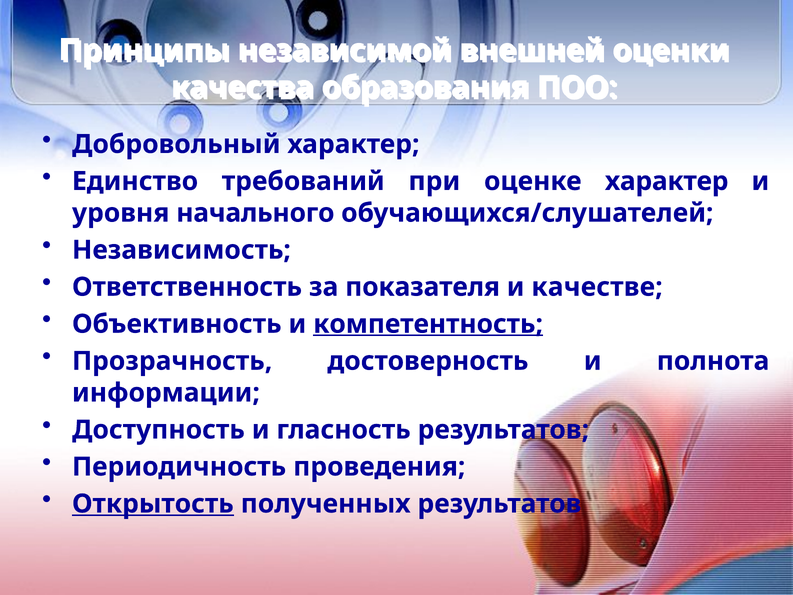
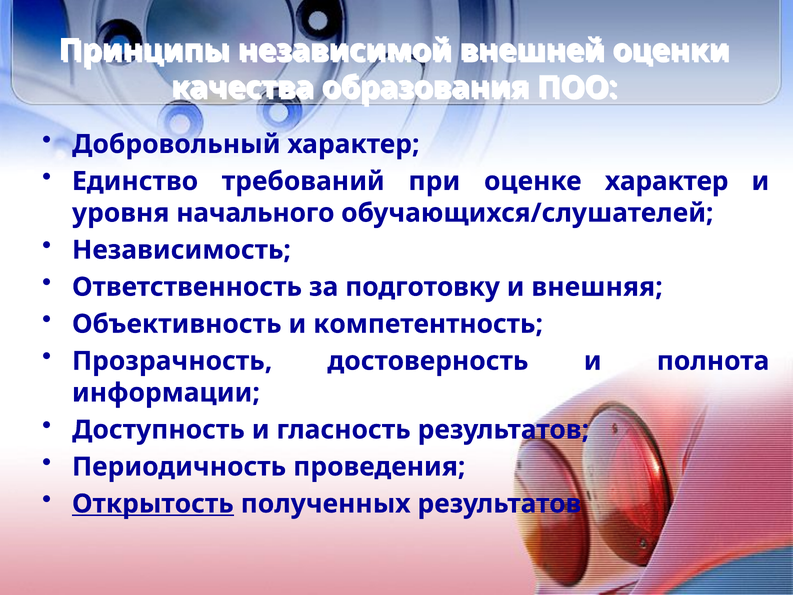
показателя: показателя -> подготовку (423, 287)
качестве: качестве -> внешняя (597, 287)
компетентность underline: present -> none (428, 324)
